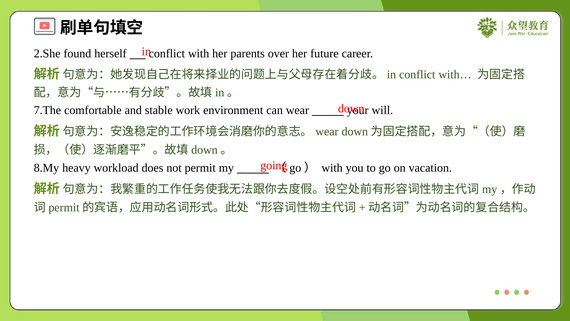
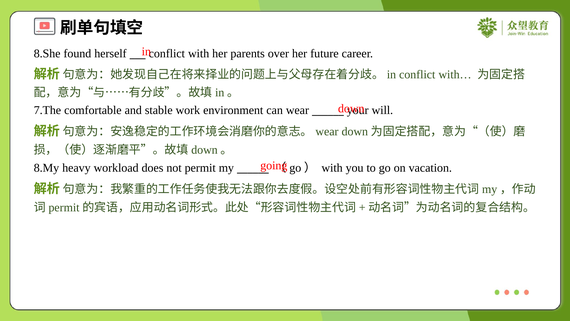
2.She: 2.She -> 8.She (47, 53)
